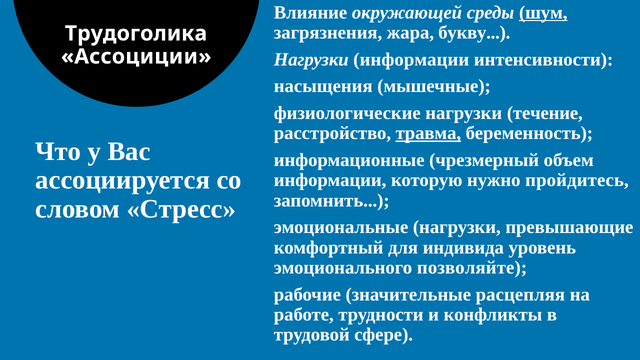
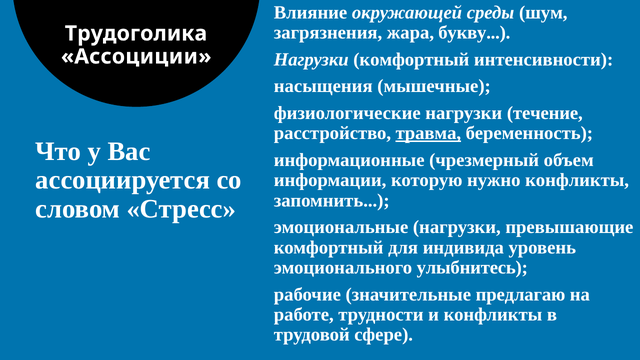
шум underline: present -> none (543, 12)
Нагрузки информации: информации -> комфортный (411, 59)
нужно пройдитесь: пройдитесь -> конфликты (577, 180)
позволяйте: позволяйте -> улыбнитесь (472, 268)
расцепляя: расцепляя -> предлагаю (521, 294)
